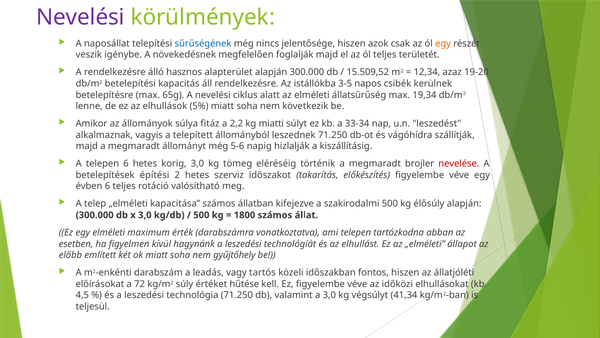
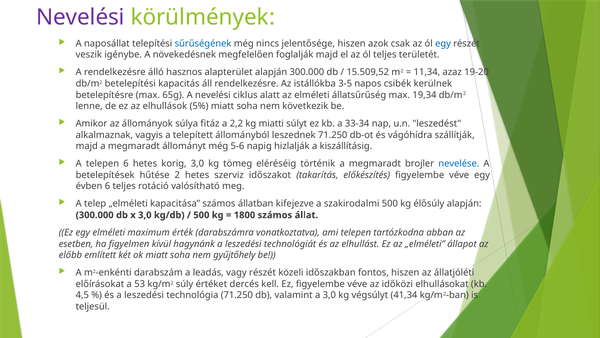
egy colour: orange -> blue (443, 44)
12,34: 12,34 -> 11,34 (427, 72)
nevelése colour: red -> blue (459, 164)
építési: építési -> hűtése (155, 175)
vagy tartós: tartós -> részét (263, 272)
72: 72 -> 53 (140, 284)
hűtése: hűtése -> dercés (244, 284)
